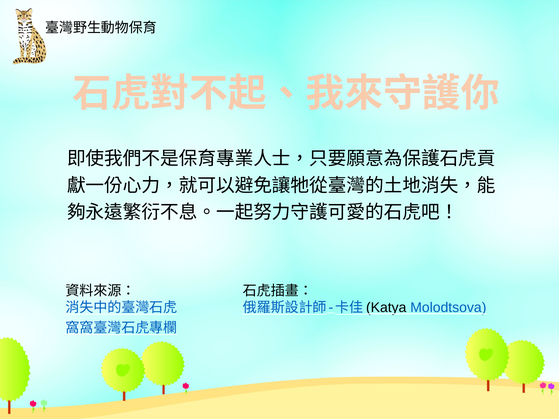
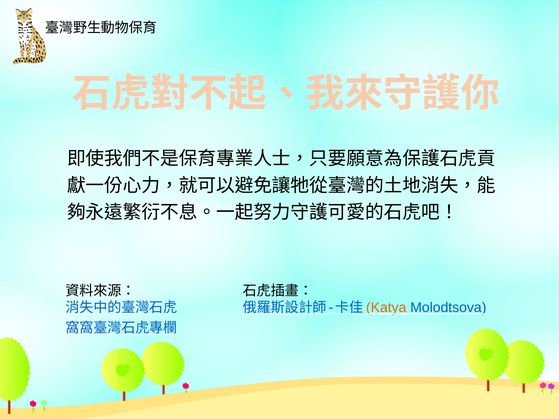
Katya colour: black -> orange (386, 308)
